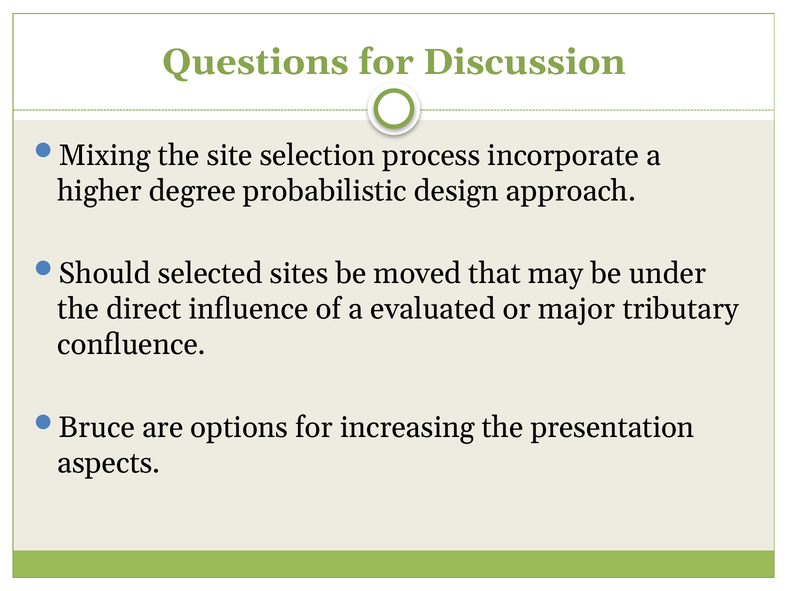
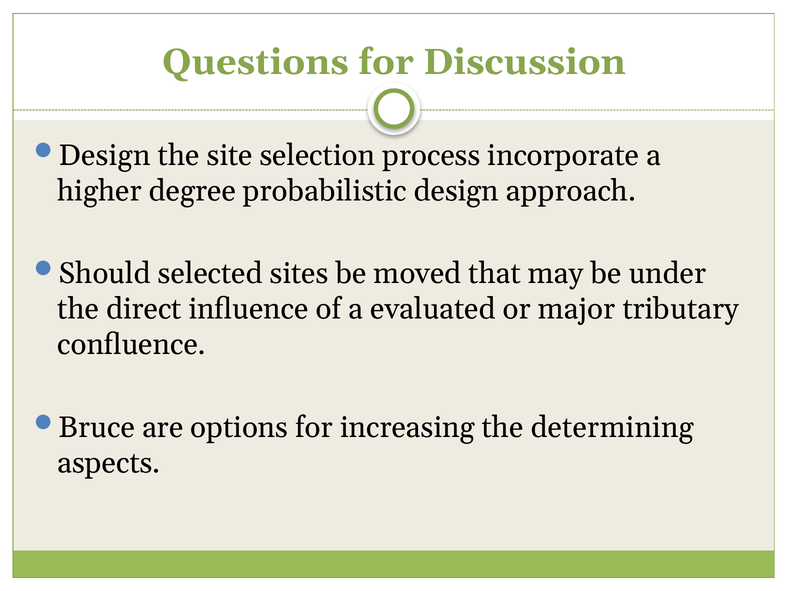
Mixing: Mixing -> Design (105, 155)
presentation: presentation -> determining (612, 427)
